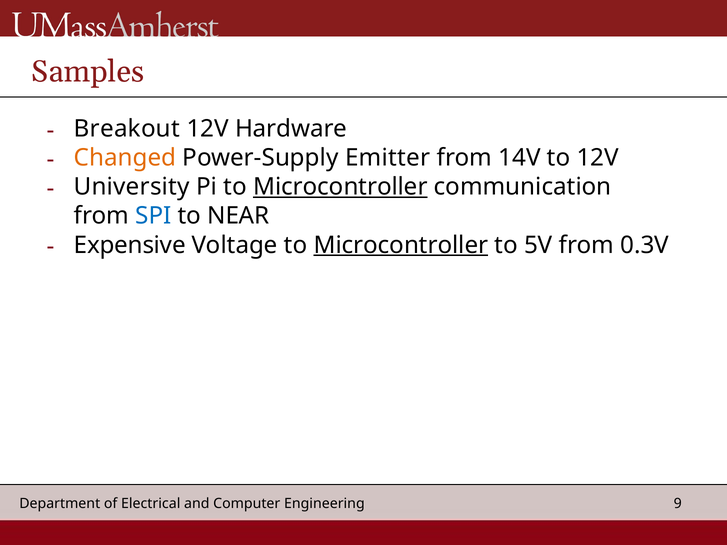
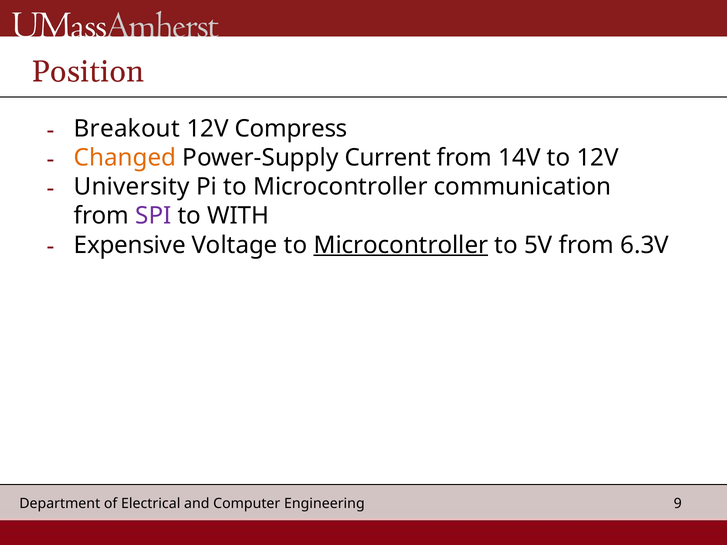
Samples: Samples -> Position (88, 72)
Hardware: Hardware -> Compress (291, 129)
Emitter: Emitter -> Current (388, 158)
Microcontroller underline: present -> none (340, 187)
SPI colour: blue -> purple (153, 216)
NEAR: NEAR -> WITH (238, 216)
0.3V: 0.3V -> 6.3V (645, 245)
